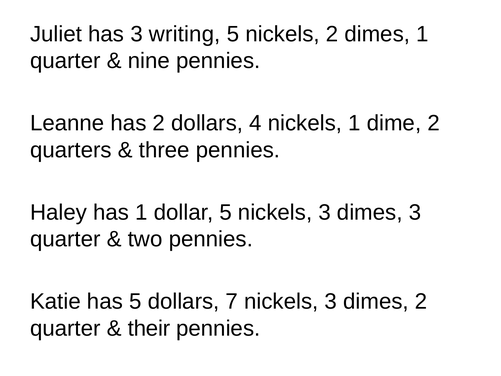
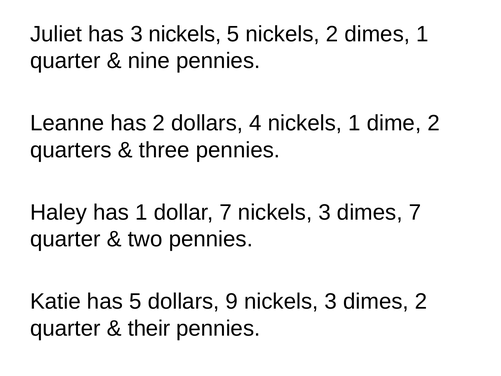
3 writing: writing -> nickels (185, 34)
dollar 5: 5 -> 7 (226, 212)
dimes 3: 3 -> 7 (415, 212)
7: 7 -> 9 (232, 301)
